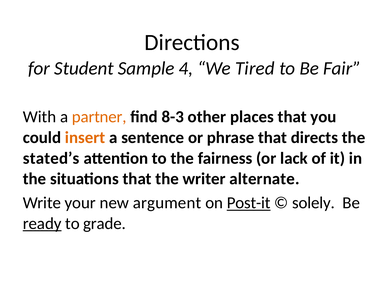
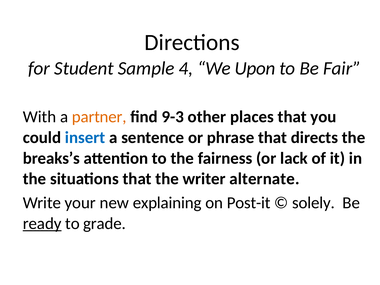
Tired: Tired -> Upon (255, 68)
8-3: 8-3 -> 9-3 (173, 117)
insert colour: orange -> blue (85, 138)
stated’s: stated’s -> breaks’s (51, 158)
argument: argument -> explaining (167, 203)
Post-it underline: present -> none (249, 203)
